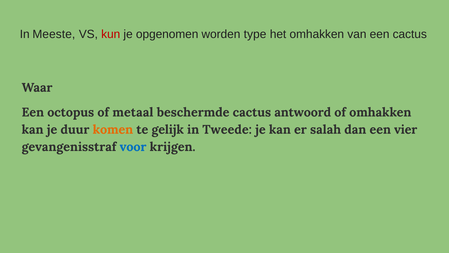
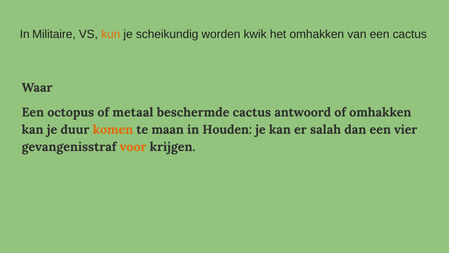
Meeste: Meeste -> Militaire (54, 34)
kun colour: red -> orange (111, 34)
opgenomen: opgenomen -> scheikundig (167, 34)
type: type -> kwik (255, 34)
gelijk: gelijk -> maan (168, 129)
Tweede: Tweede -> Houden (227, 129)
voor colour: blue -> orange (133, 147)
